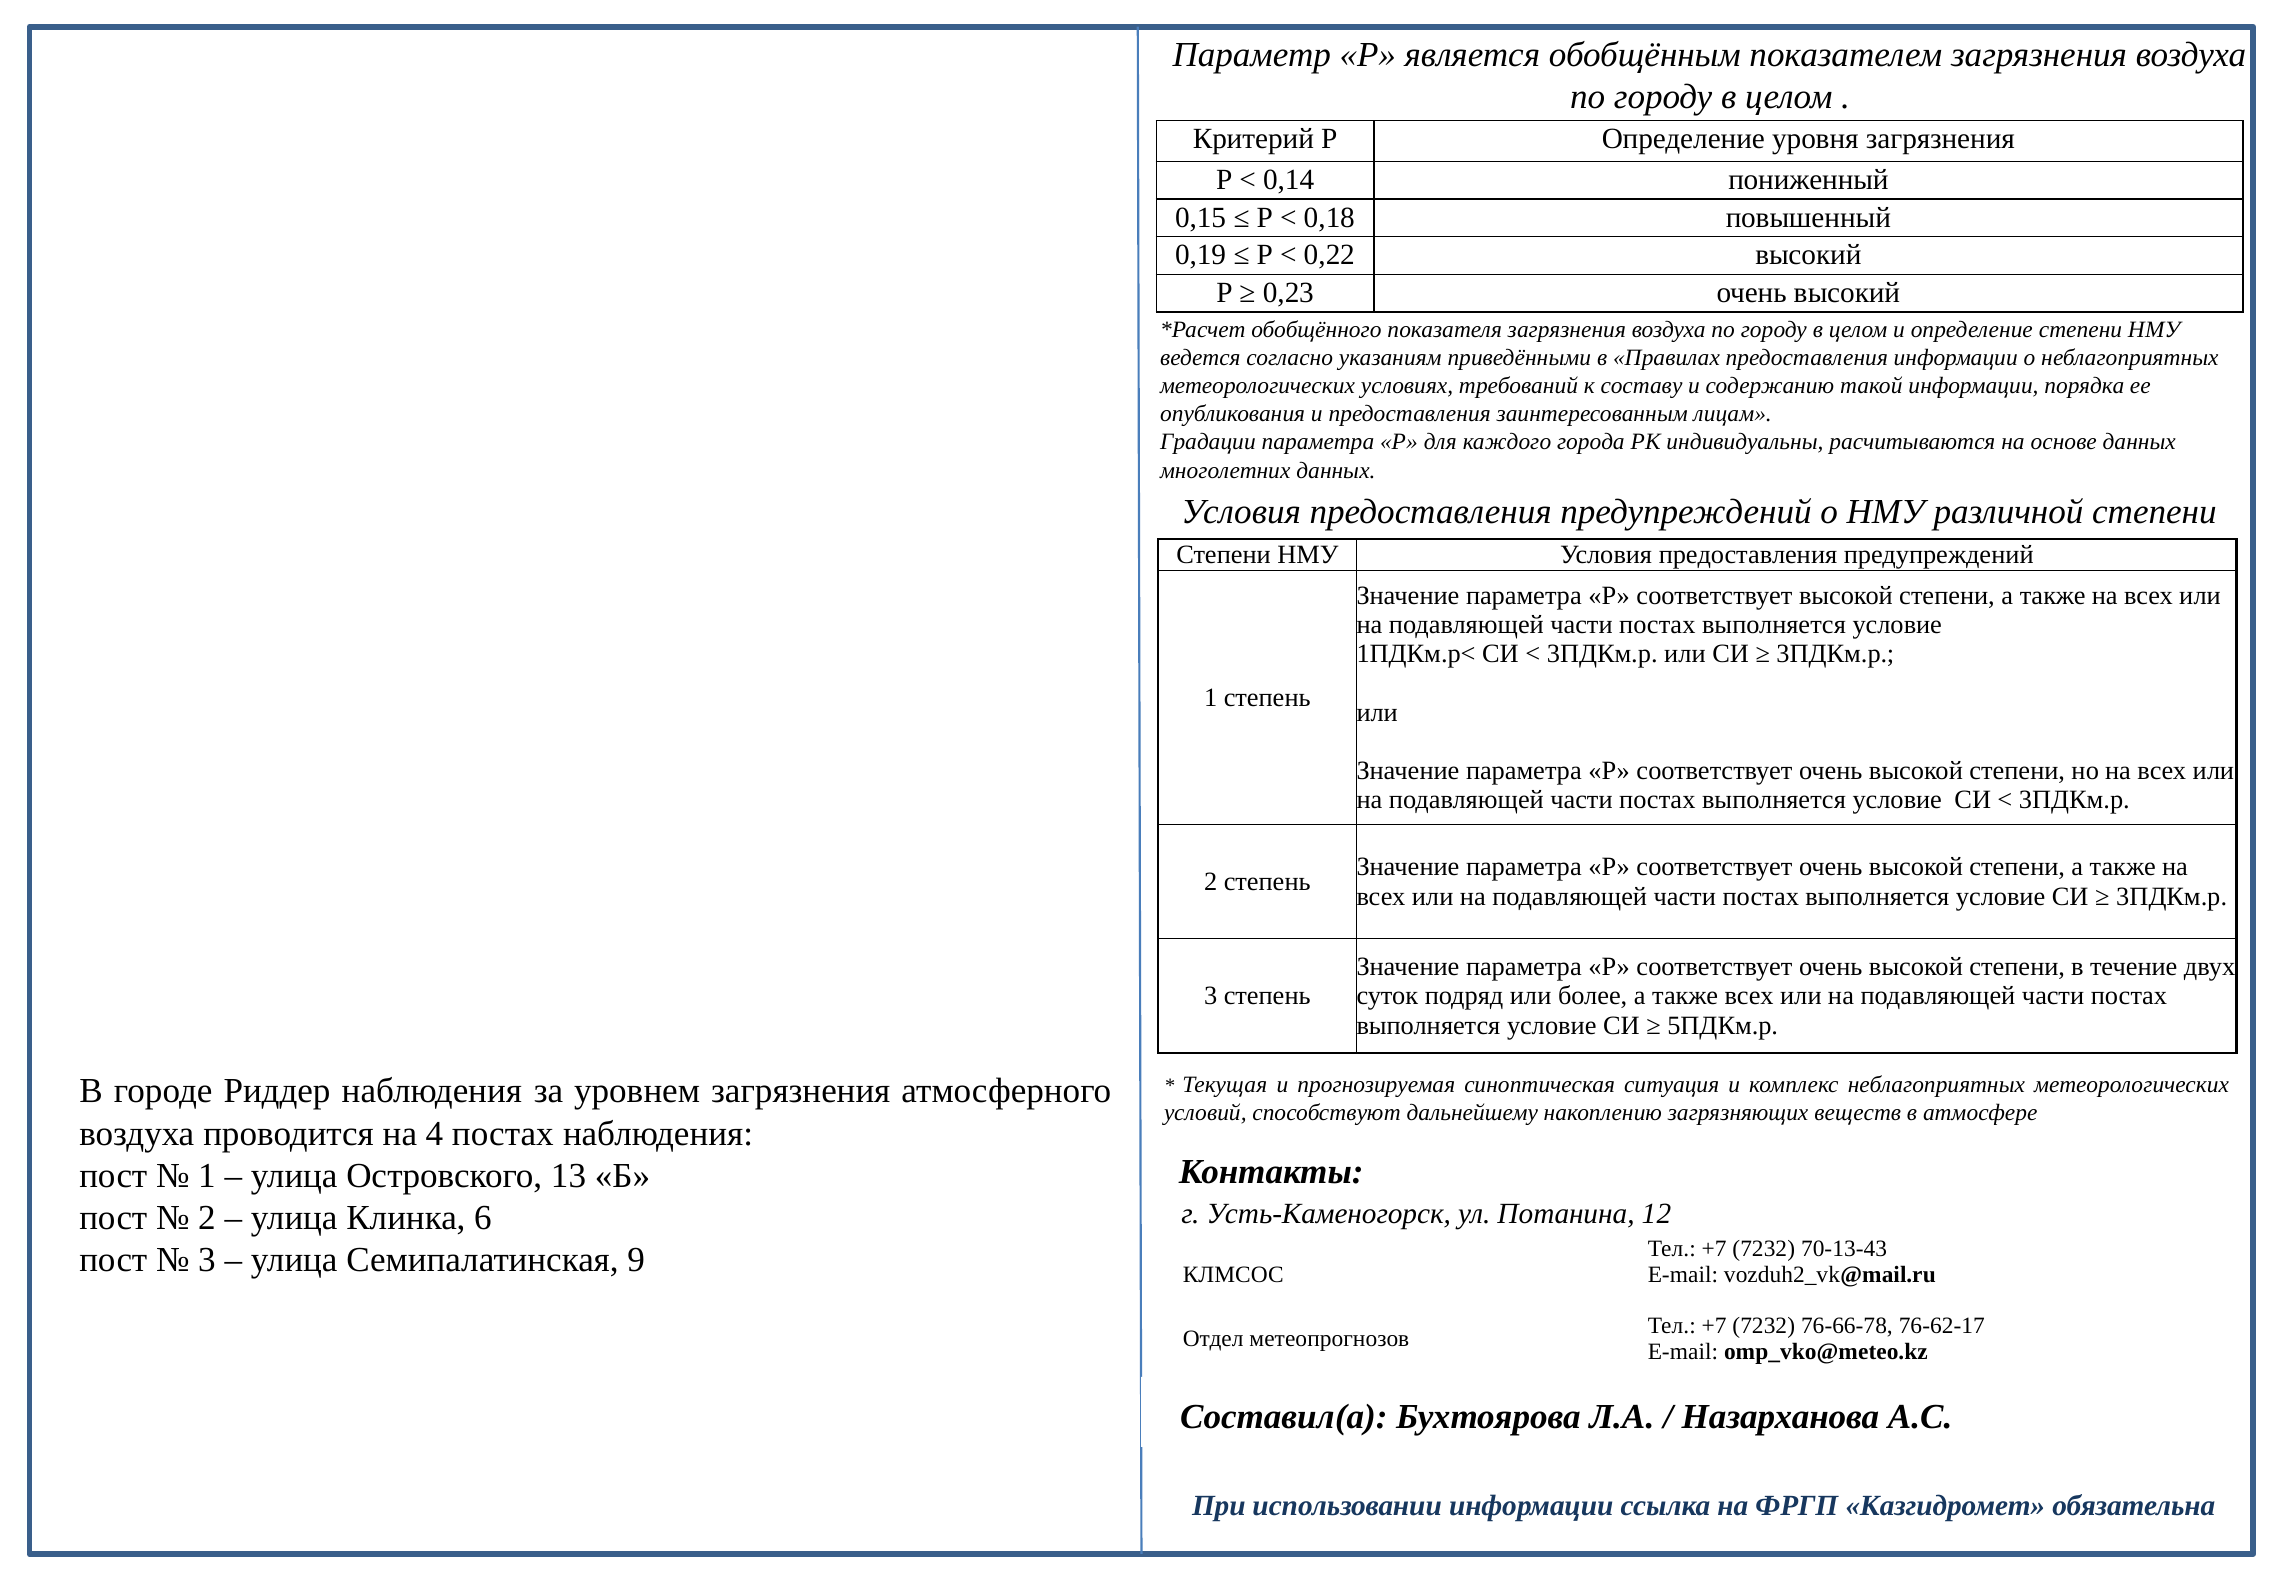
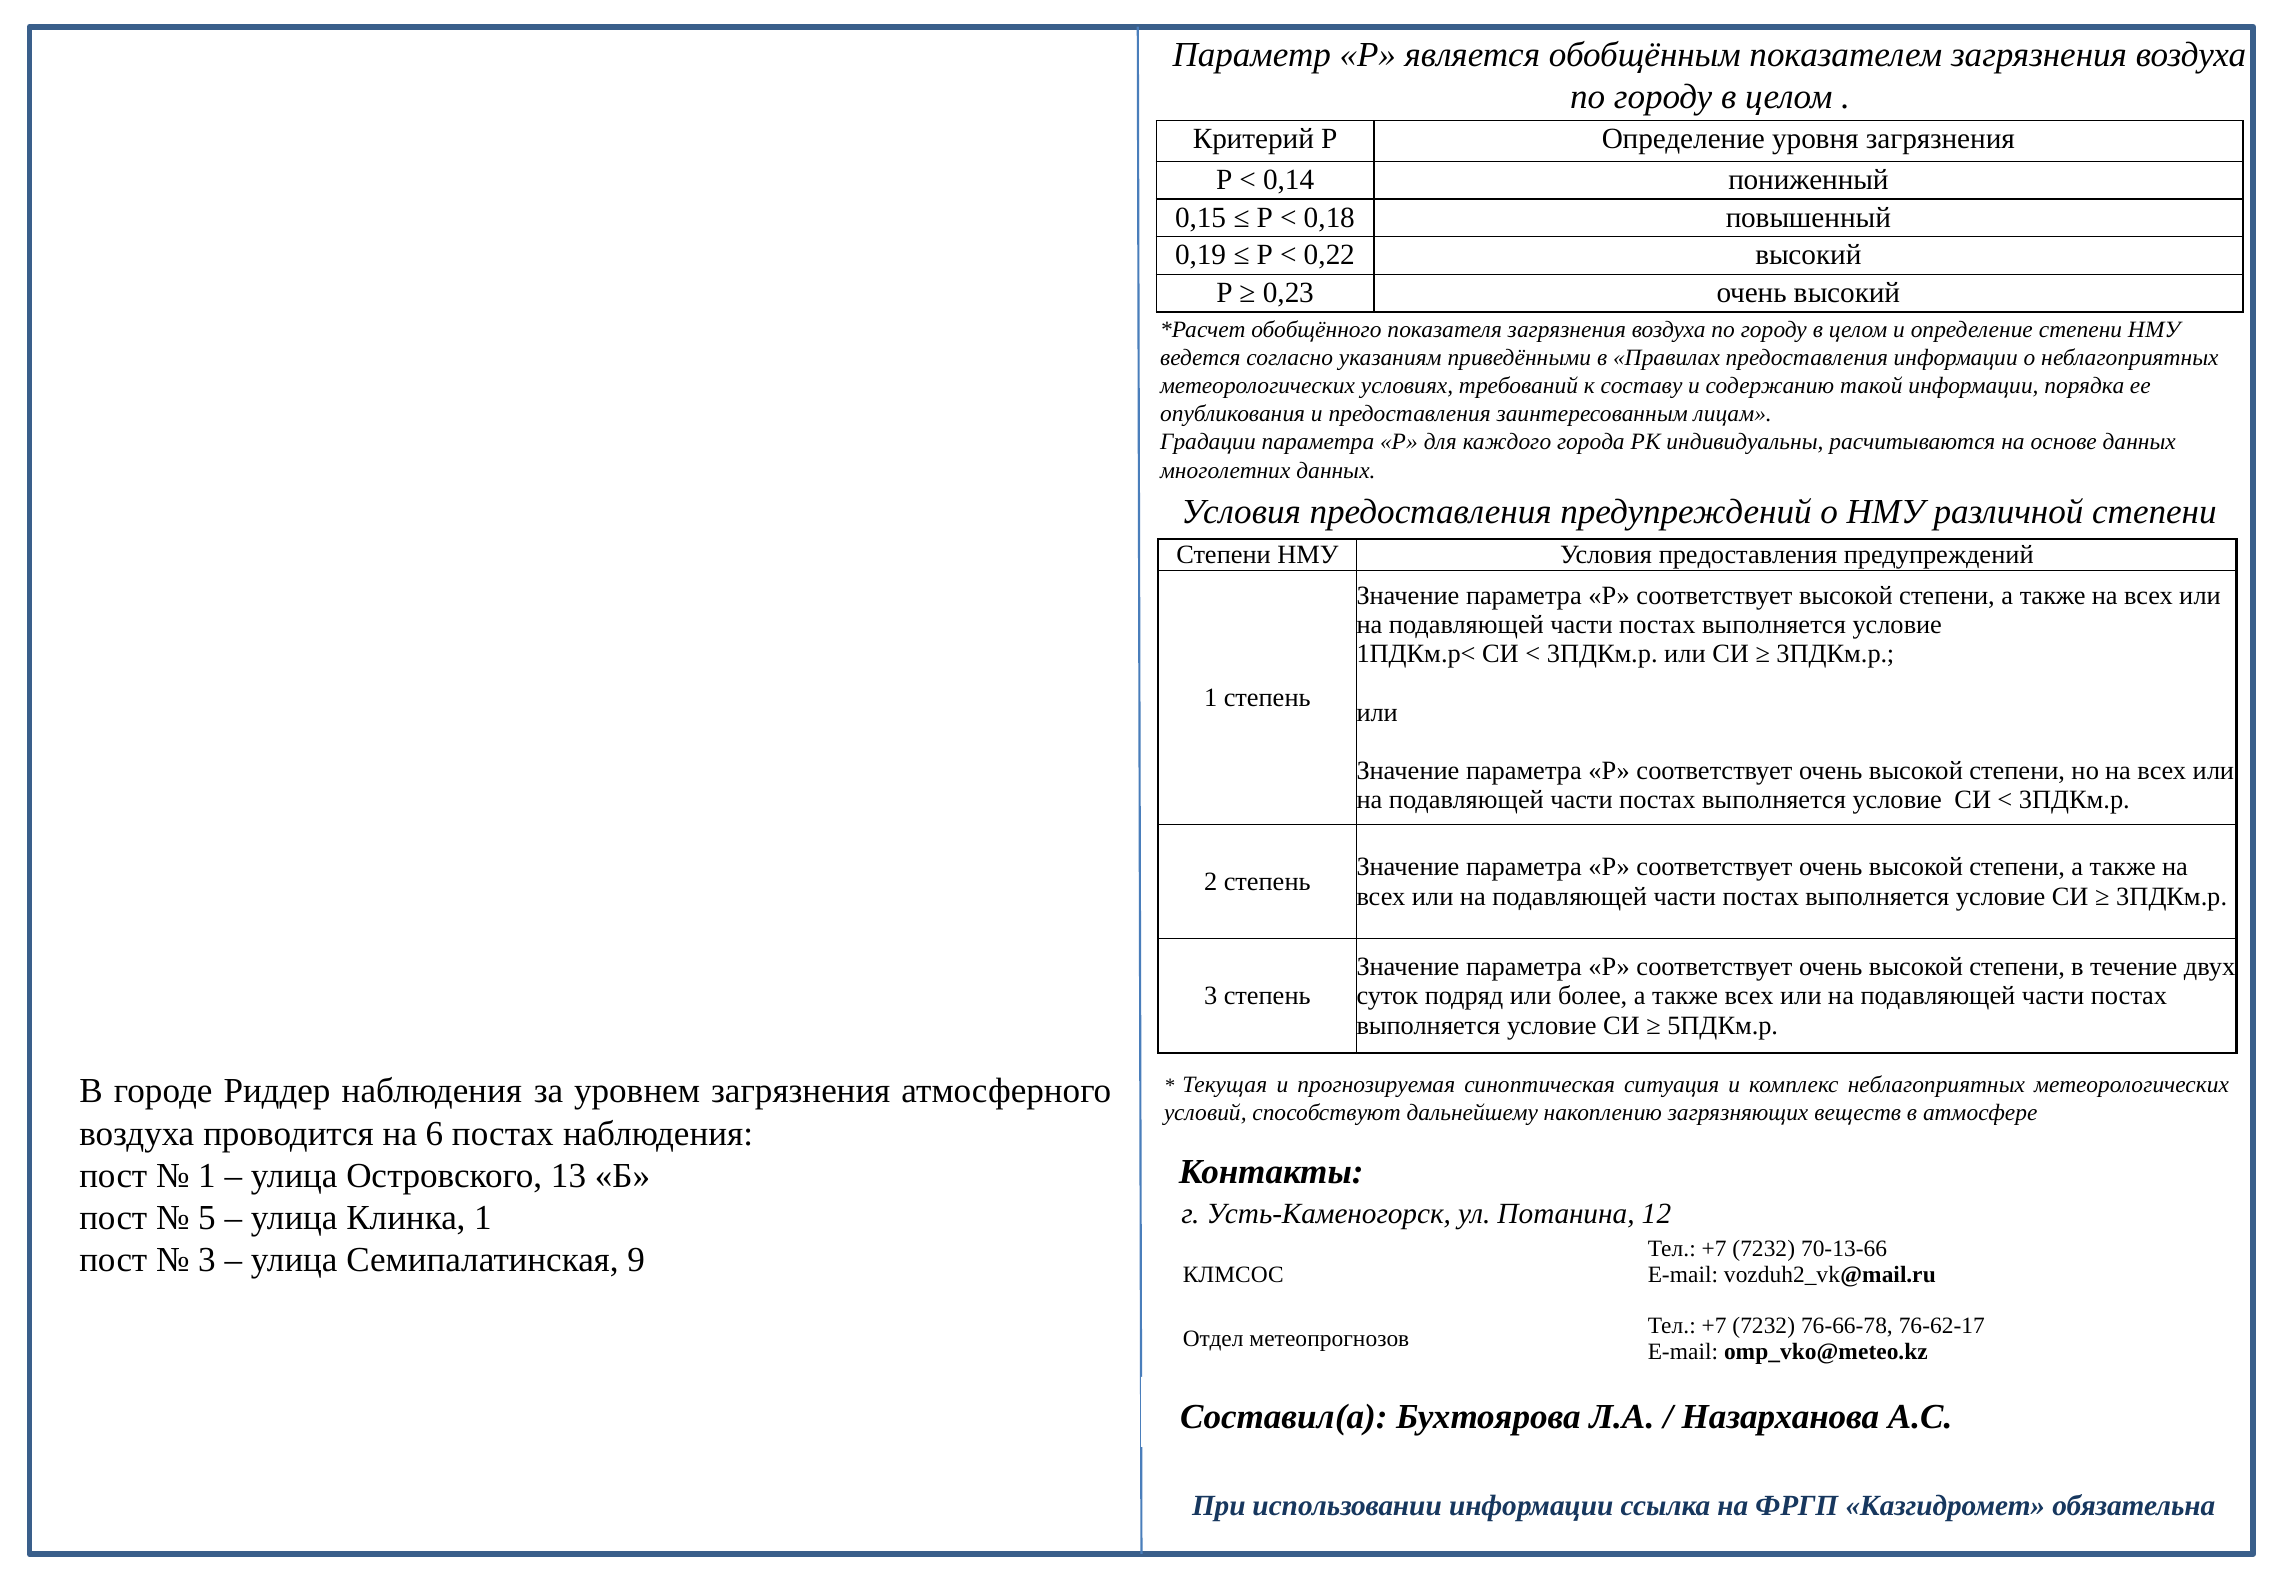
4: 4 -> 6 (434, 1133)
2: 2 -> 5 (207, 1217)
Клинка 6: 6 -> 1 (483, 1217)
70-13-43: 70-13-43 -> 70-13-66 (1844, 1248)
